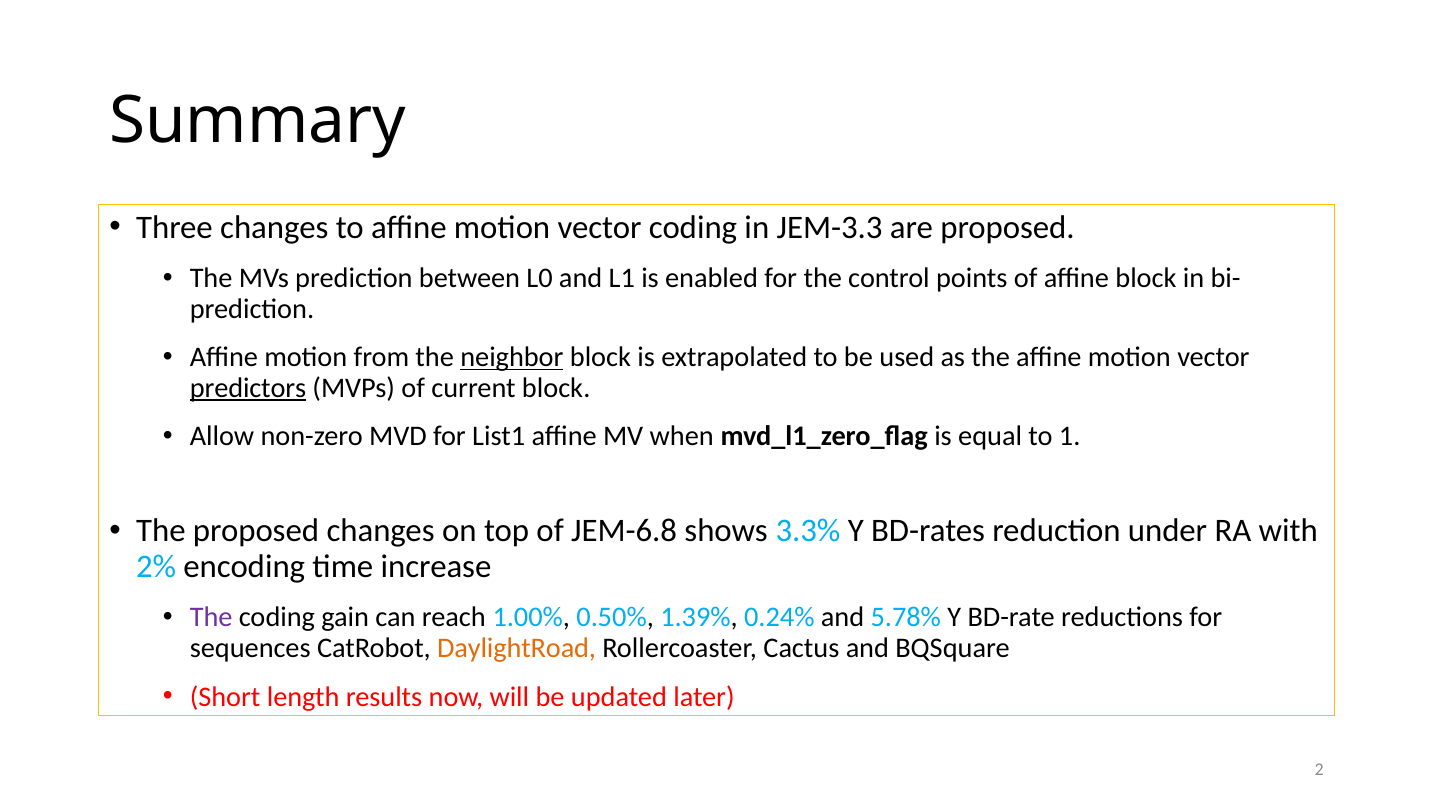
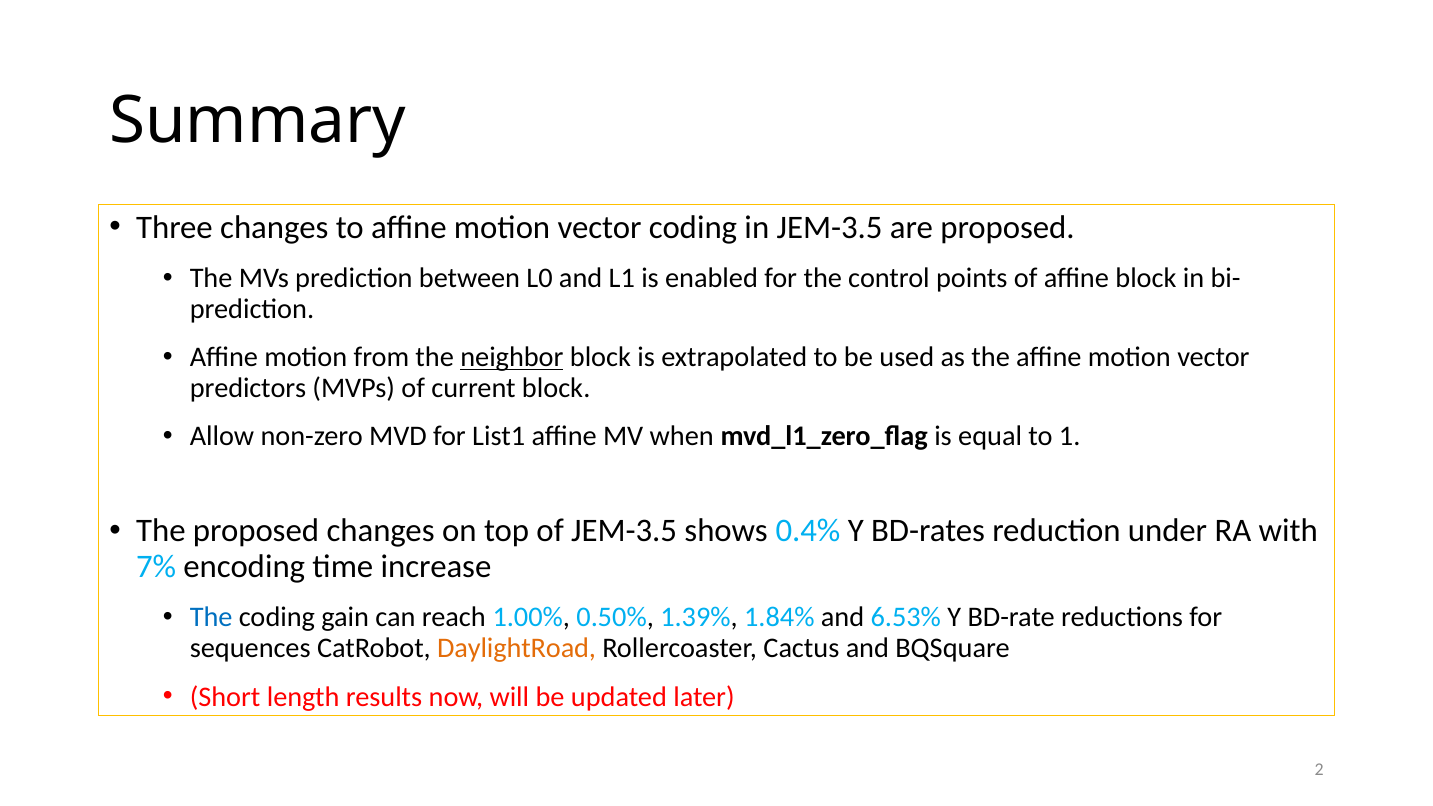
in JEM-3.3: JEM-3.3 -> JEM-3.5 (830, 227)
predictors underline: present -> none (248, 388)
of JEM-6.8: JEM-6.8 -> JEM-3.5 (624, 531)
3.3%: 3.3% -> 0.4% (808, 531)
2%: 2% -> 7% (156, 567)
The colour: purple -> blue (211, 618)
0.24%: 0.24% -> 1.84% (779, 618)
5.78%: 5.78% -> 6.53% (906, 618)
